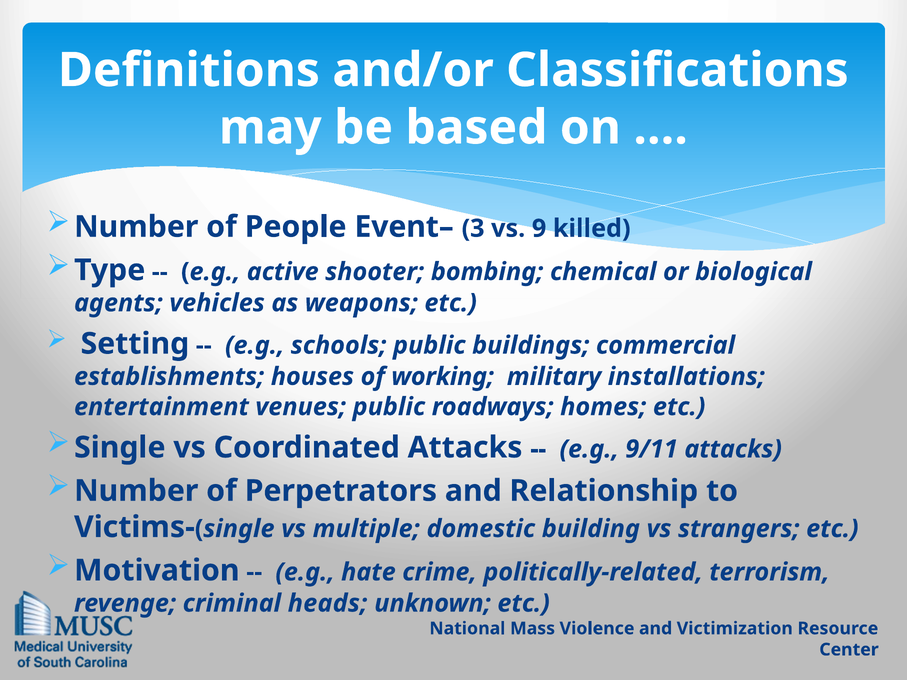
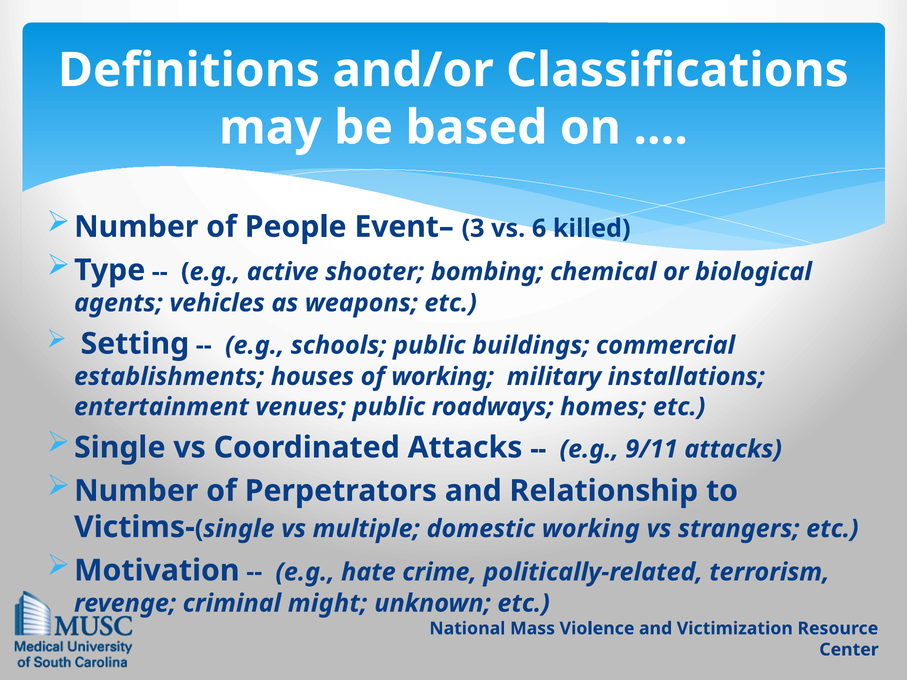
9: 9 -> 6 (539, 229)
domestic building: building -> working (591, 529)
heads: heads -> might (328, 604)
